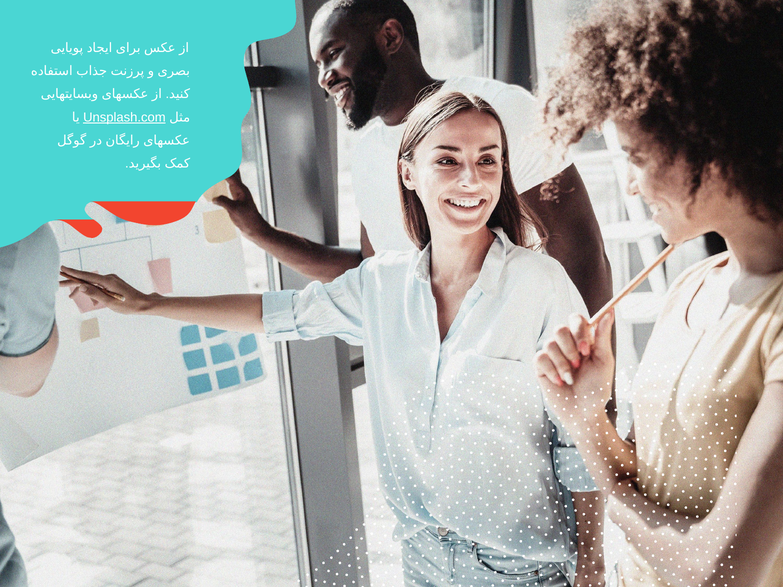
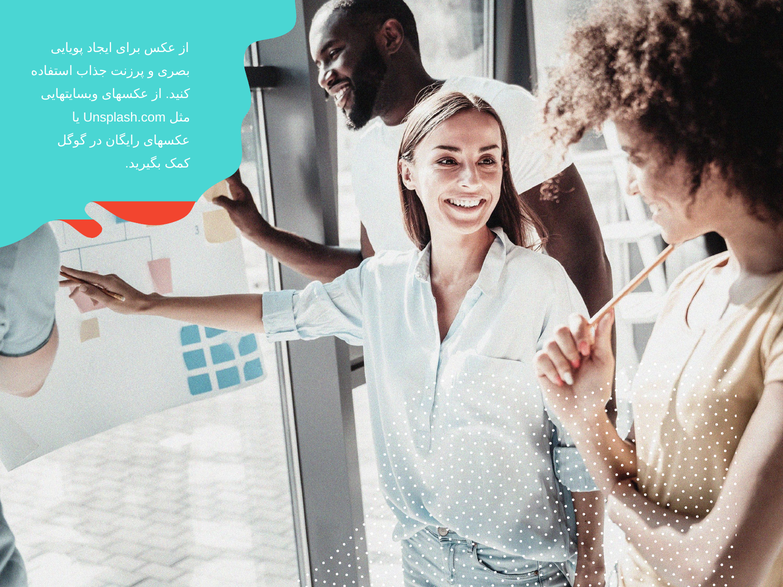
Unsplash.com underline: present -> none (124, 117)
